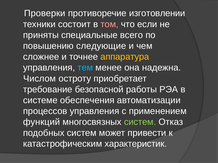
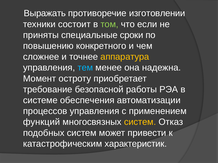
Проверки: Проверки -> Выражать (45, 13)
том colour: pink -> light green (109, 24)
всего: всего -> сроки (132, 35)
следующие: следующие -> конкретного (101, 46)
Числом: Числом -> Момент (40, 79)
систем colour: light green -> yellow (140, 122)
